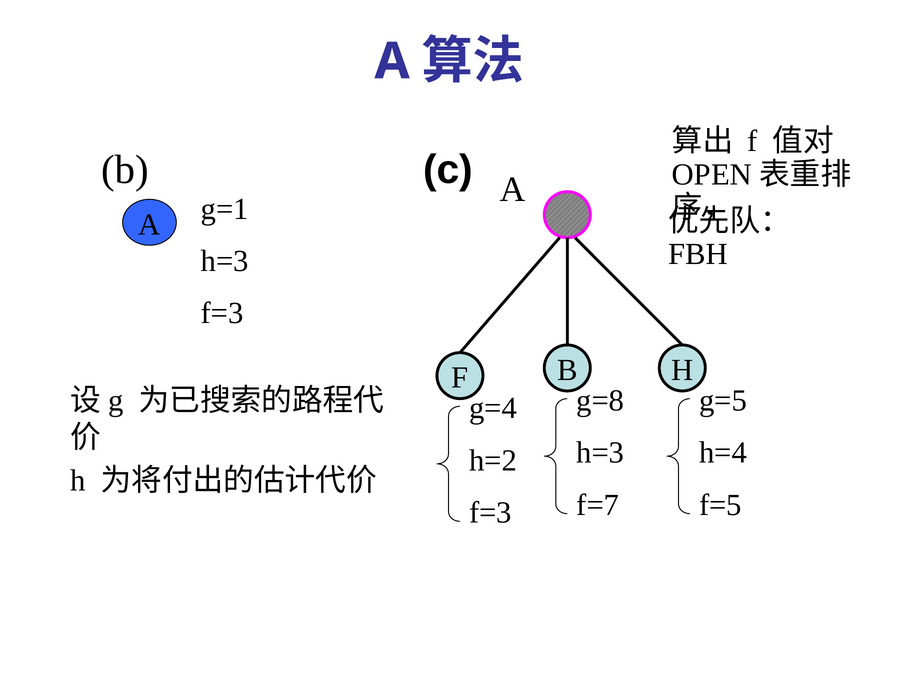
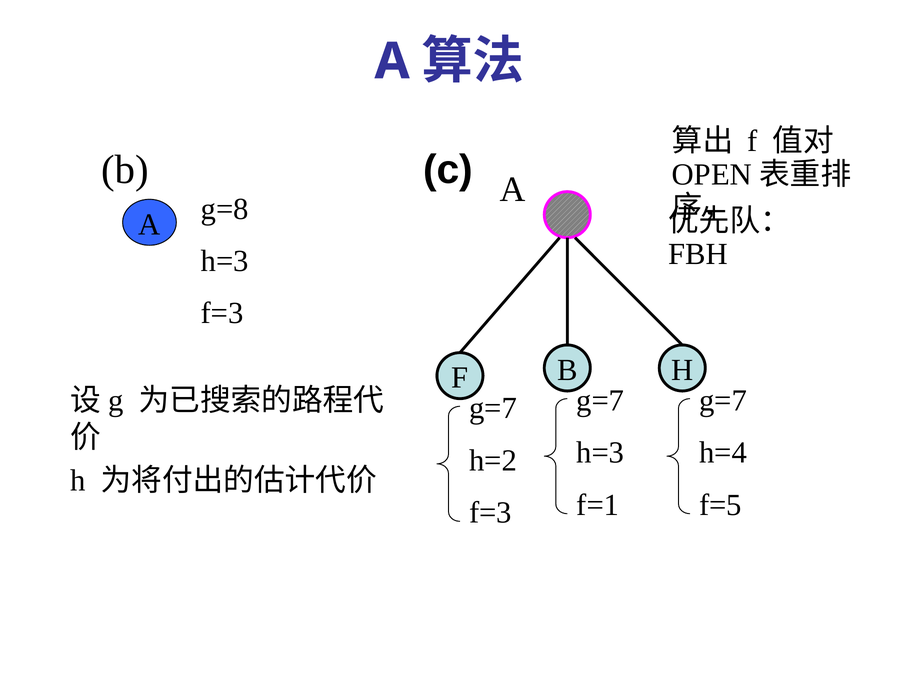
g=1: g=1 -> g=8 (225, 209)
g=8: g=8 -> g=7 (600, 401)
g=5: g=5 -> g=7 (723, 401)
g=4: g=4 -> g=7 (493, 408)
f=7: f=7 -> f=1 (598, 505)
